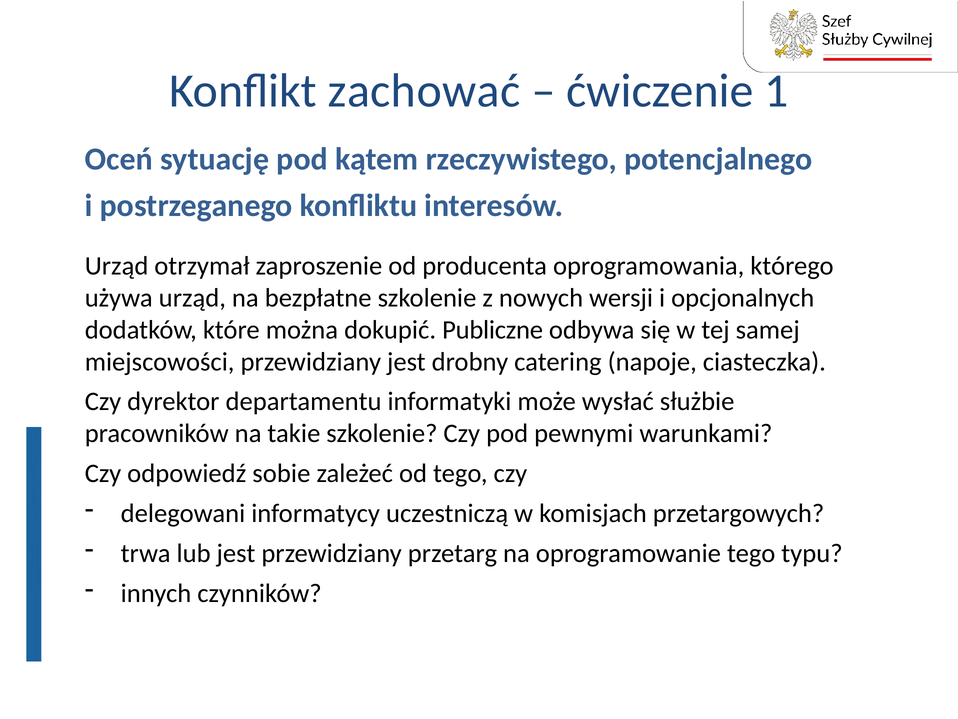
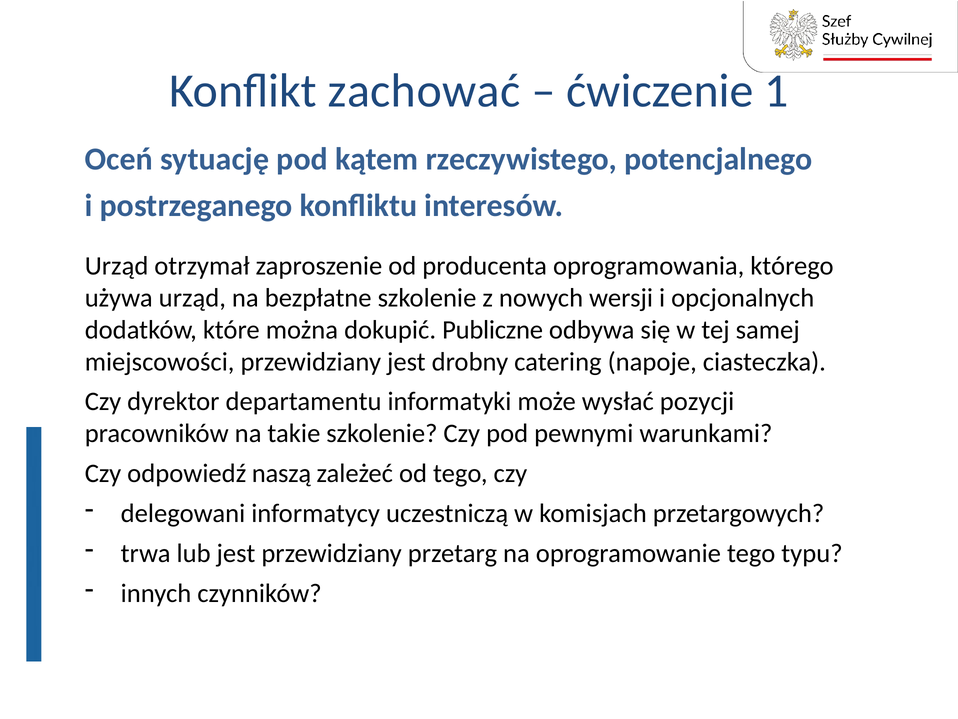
służbie: służbie -> pozycji (697, 401)
sobie: sobie -> naszą (282, 473)
